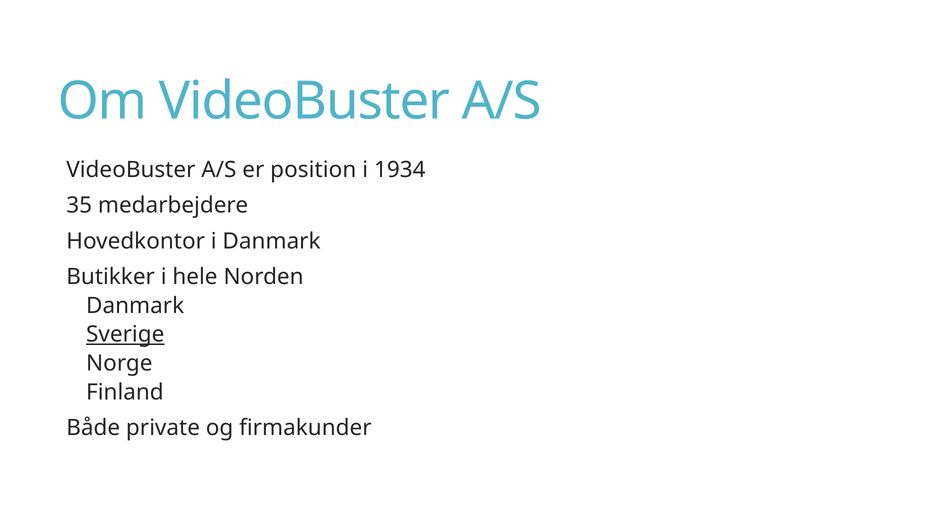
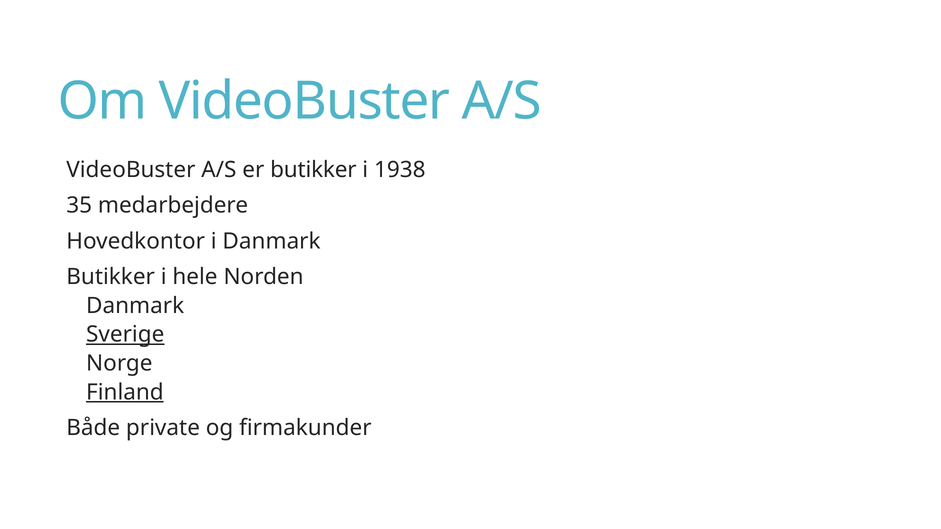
er position: position -> butikker (313, 170)
1934: 1934 -> 1938 (400, 170)
Finland underline: none -> present (125, 392)
